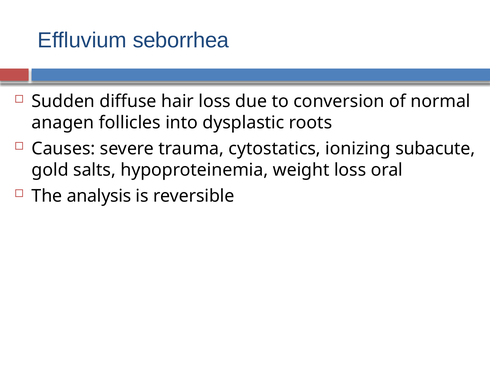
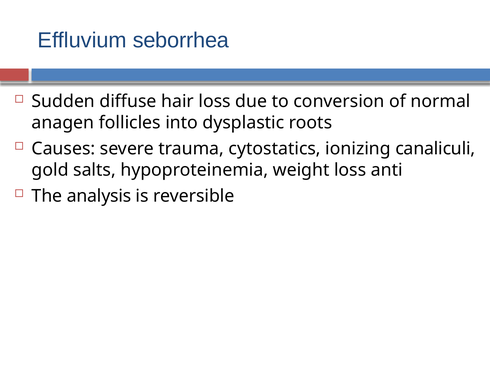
subacute: subacute -> canaliculi (435, 149)
oral: oral -> anti (387, 170)
